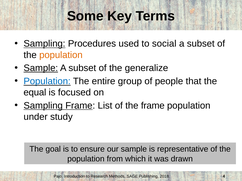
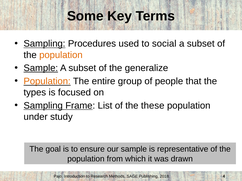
Population colour: blue -> orange (47, 81)
equal: equal -> types (35, 93)
the frame: frame -> these (153, 106)
